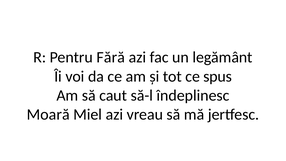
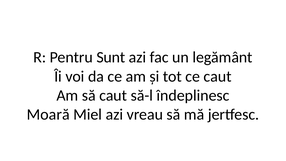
Fără: Fără -> Sunt (111, 57)
ce spus: spus -> caut (218, 76)
